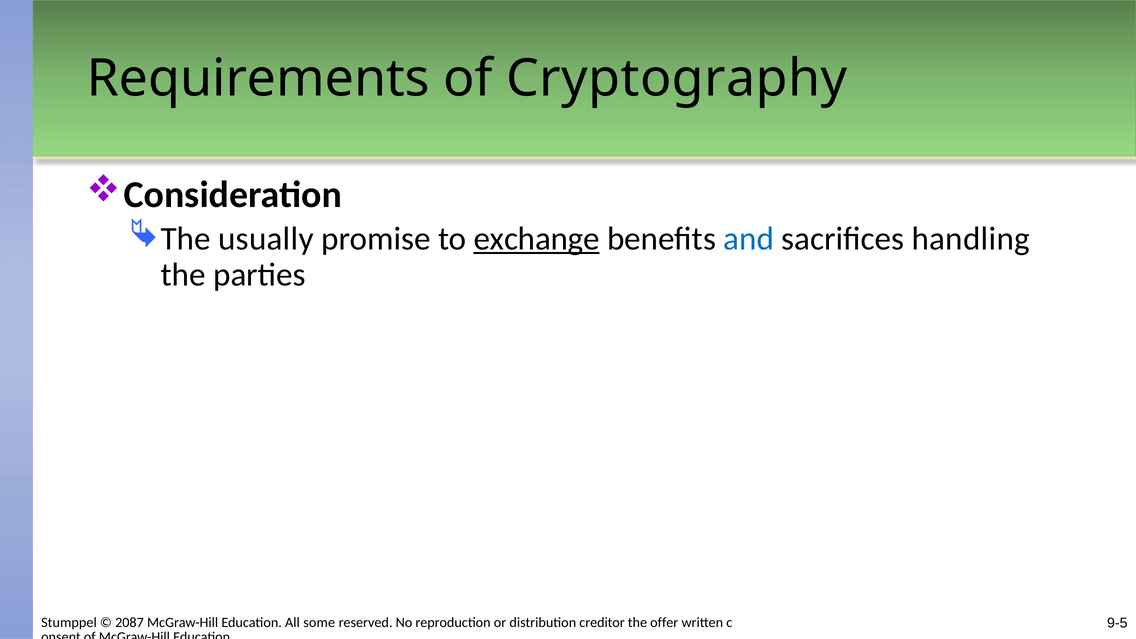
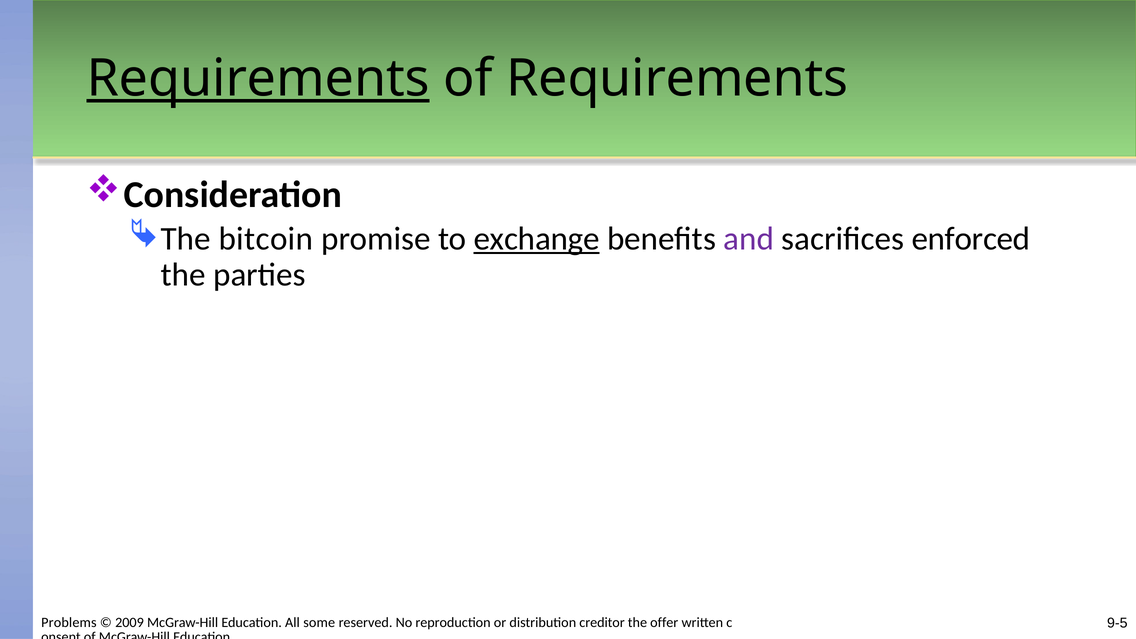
Requirements underline: none -> present (258, 78)
of Cryptography: Cryptography -> Requirements (677, 78)
usually: usually -> bitcoin (266, 239)
and colour: blue -> purple (749, 239)
handling: handling -> enforced (971, 239)
Stumppel: Stumppel -> Problems (69, 623)
2087: 2087 -> 2009 (130, 623)
